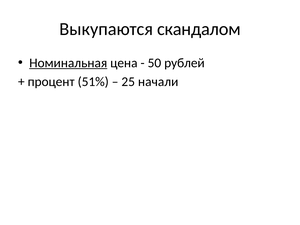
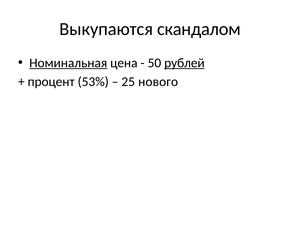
рублей underline: none -> present (184, 63)
51%: 51% -> 53% (93, 82)
начали: начали -> нового (158, 82)
